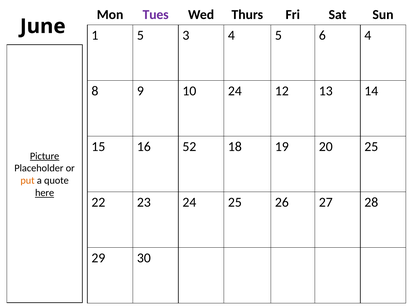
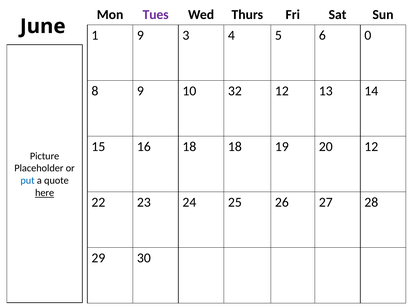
1 5: 5 -> 9 (140, 35)
6 4: 4 -> 0 (368, 35)
10 24: 24 -> 32 (235, 91)
16 52: 52 -> 18 (189, 147)
20 25: 25 -> 12 (371, 147)
Picture underline: present -> none (45, 156)
put colour: orange -> blue (28, 181)
